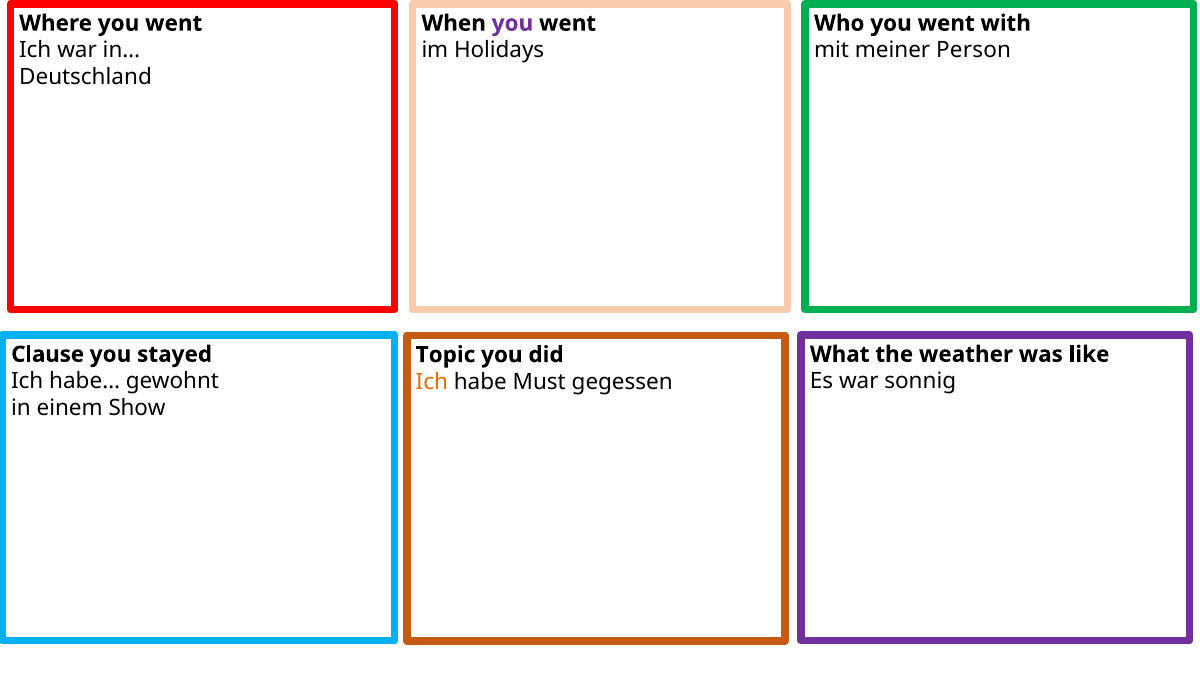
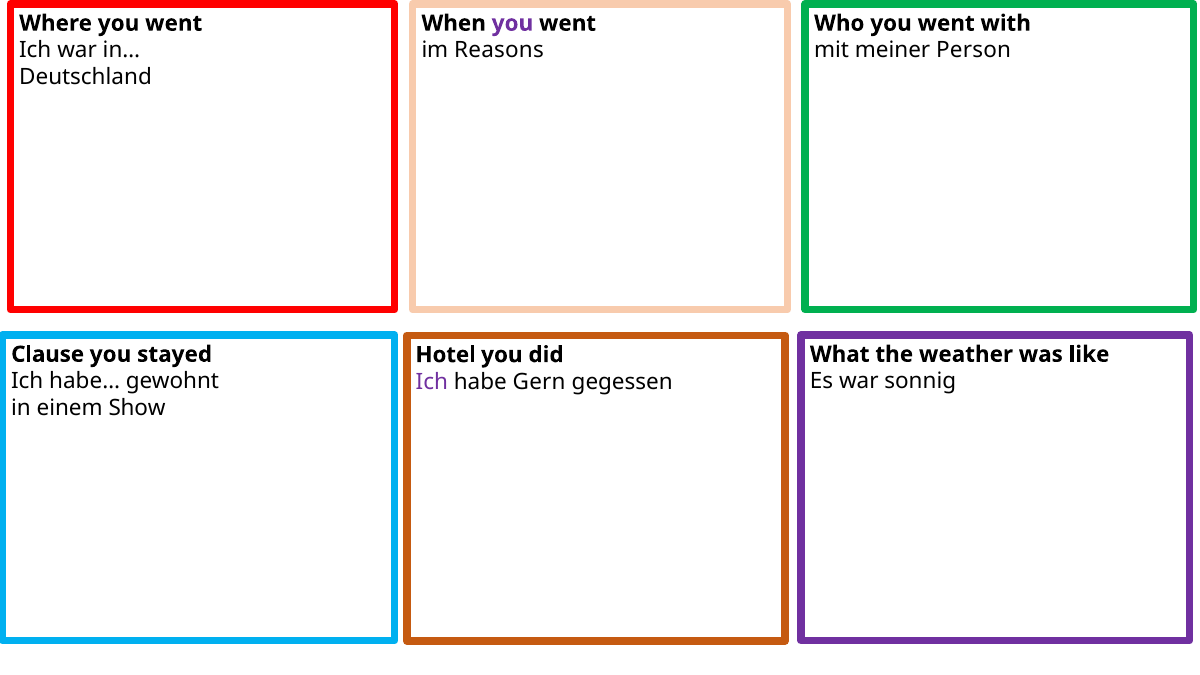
Holidays: Holidays -> Reasons (499, 50)
Topic: Topic -> Hotel (446, 355)
Ich colour: orange -> purple (432, 382)
Must: Must -> Gern (539, 382)
